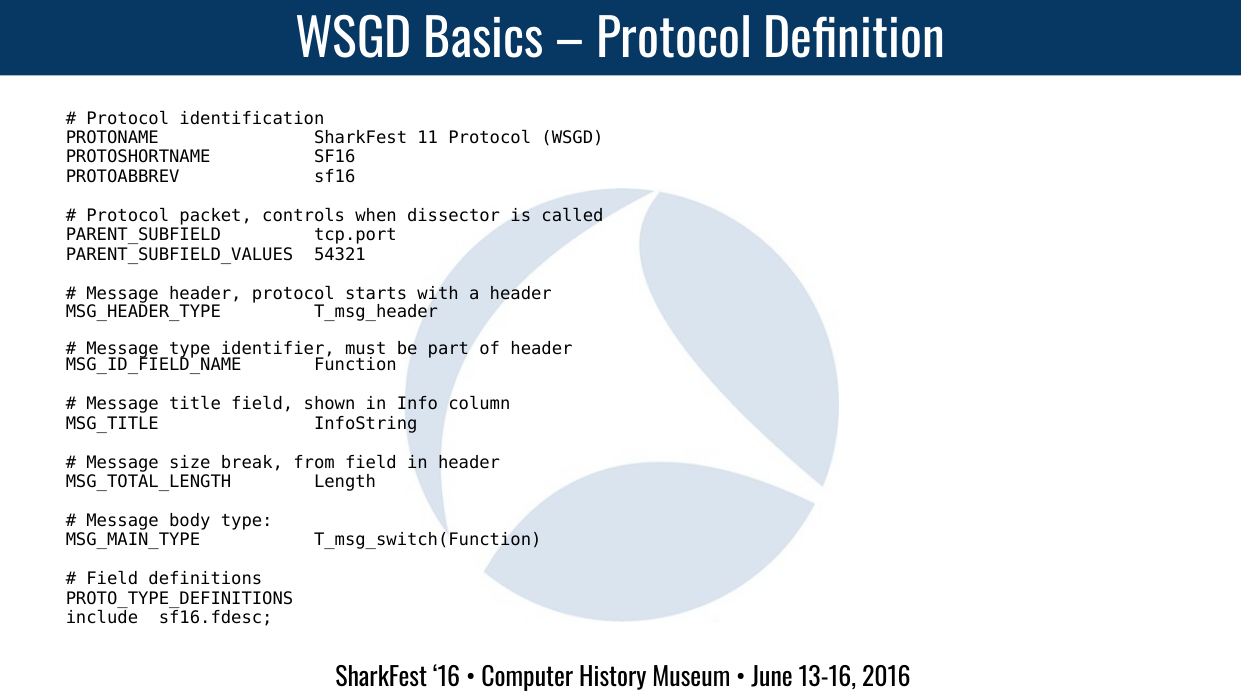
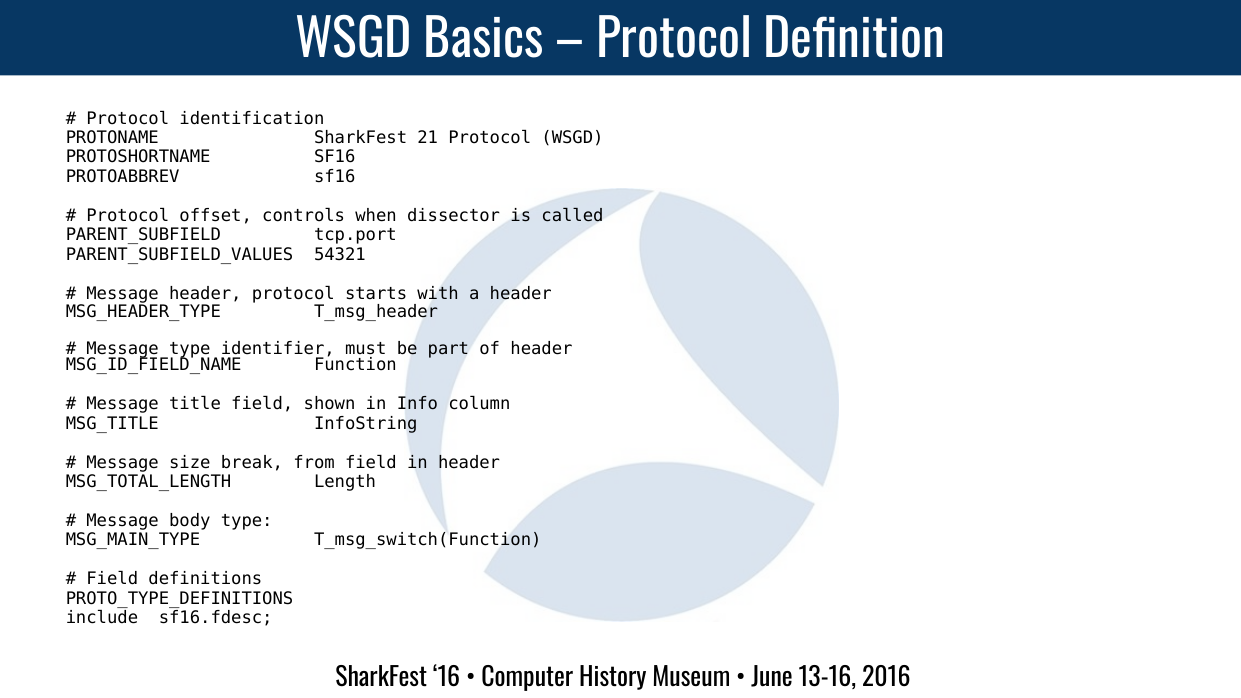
11: 11 -> 21 (428, 138)
packet: packet -> offset (216, 216)
